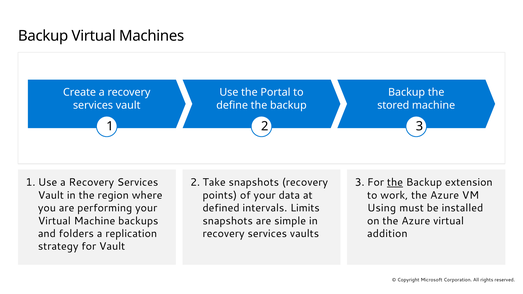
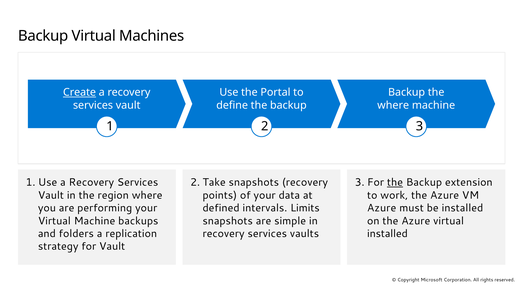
Create underline: none -> present (80, 92)
stored: stored -> where (393, 105)
Using: Using -> Azure (382, 208)
addition: addition -> installed (387, 234)
